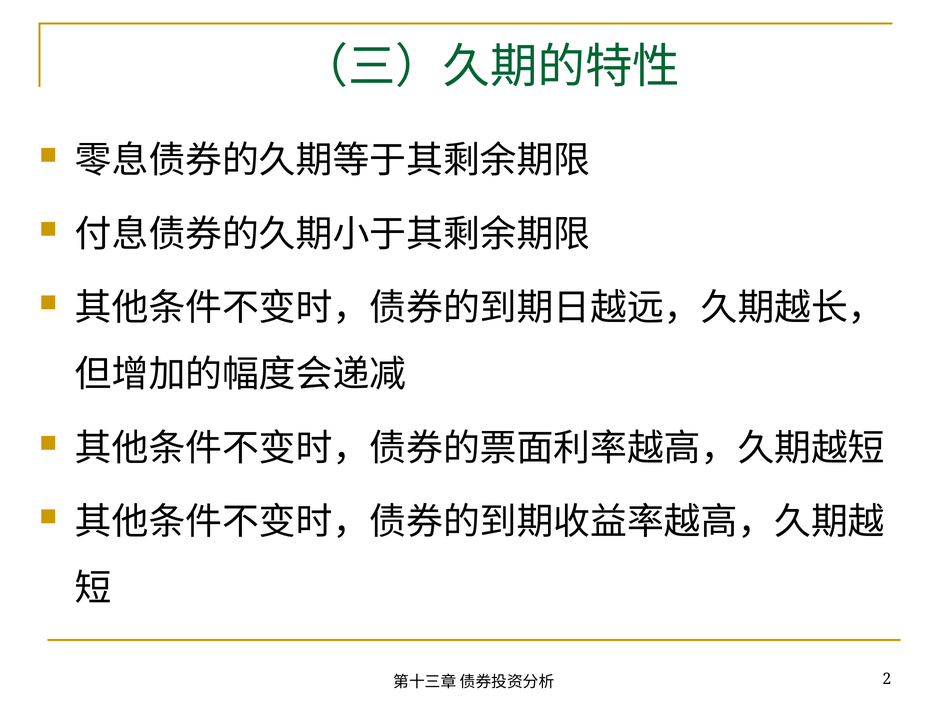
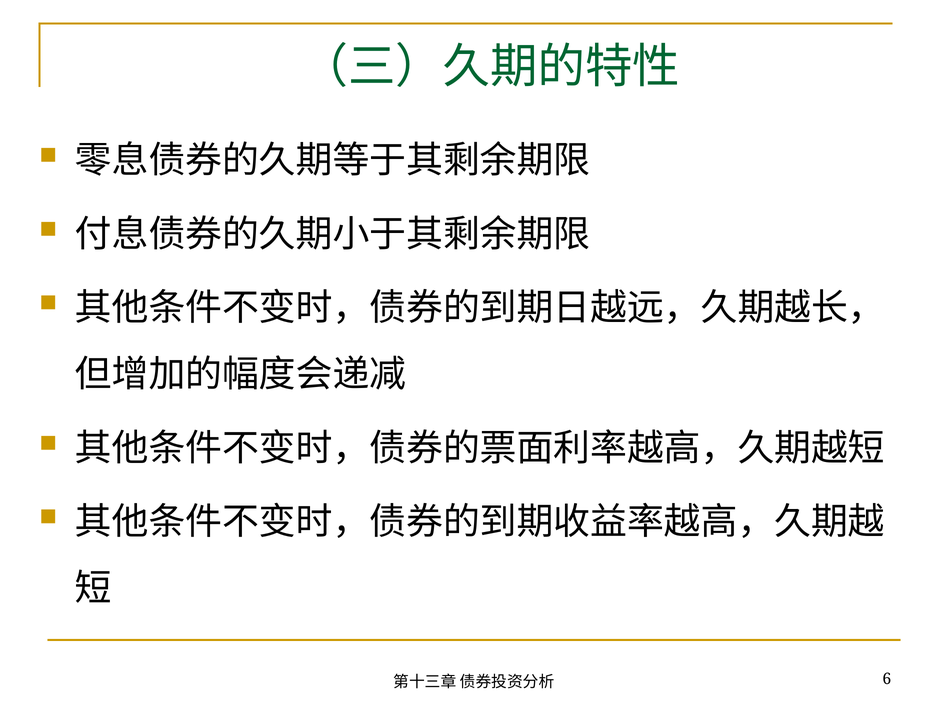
2: 2 -> 6 (887, 679)
